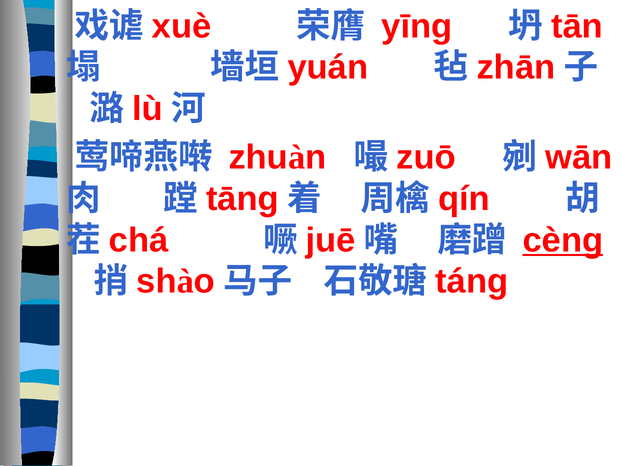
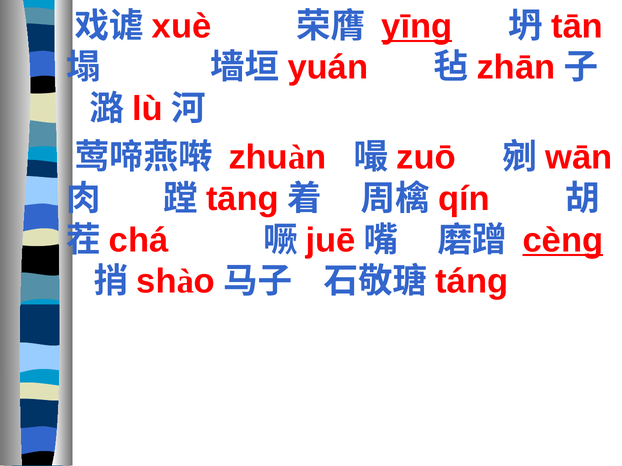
yīng underline: none -> present (417, 26)
